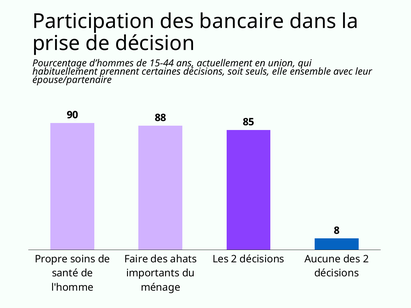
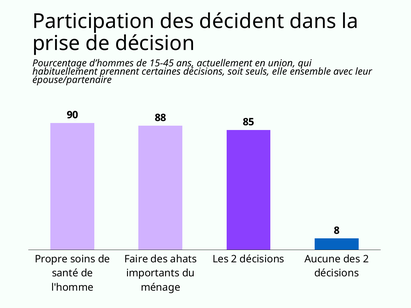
bancaire: bancaire -> décident (242, 21)
15-44: 15-44 -> 15-45 (162, 63)
